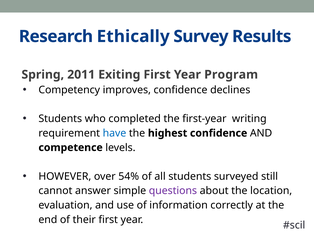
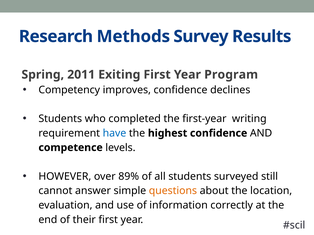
Ethically: Ethically -> Methods (133, 37)
54%: 54% -> 89% (129, 177)
questions colour: purple -> orange (173, 191)
